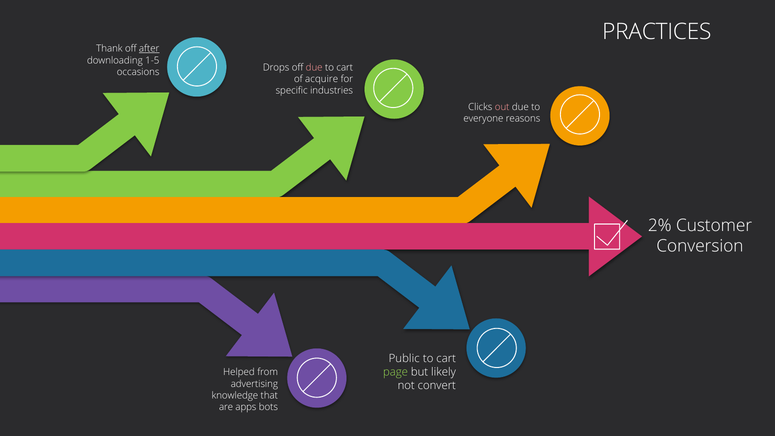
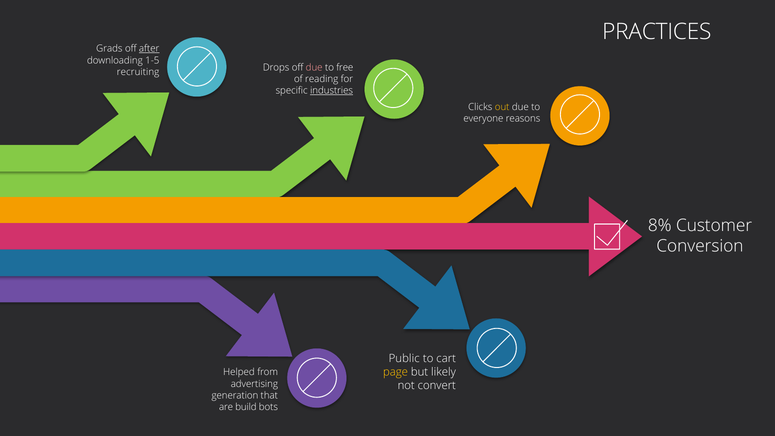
Thank: Thank -> Grads (109, 49)
occasions: occasions -> recruiting (138, 72)
cart: cart -> free (345, 67)
acquire: acquire -> reading (322, 79)
industries underline: none -> present (332, 91)
out colour: pink -> yellow (502, 107)
2%: 2% -> 8% (660, 225)
page colour: light green -> yellow (396, 372)
knowledge: knowledge -> generation (235, 395)
apps: apps -> build (246, 407)
